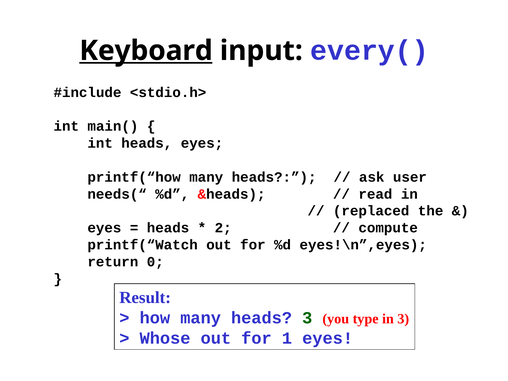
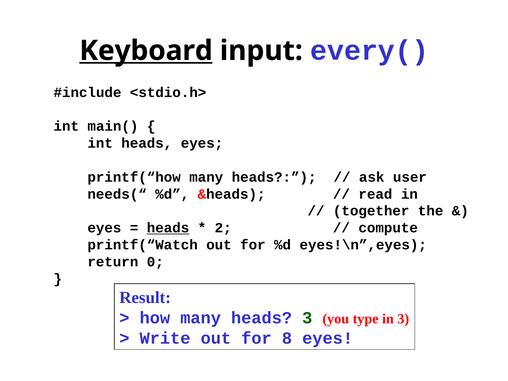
replaced: replaced -> together (371, 211)
heads underline: none -> present (168, 228)
Whose: Whose -> Write (165, 338)
1: 1 -> 8 (287, 338)
